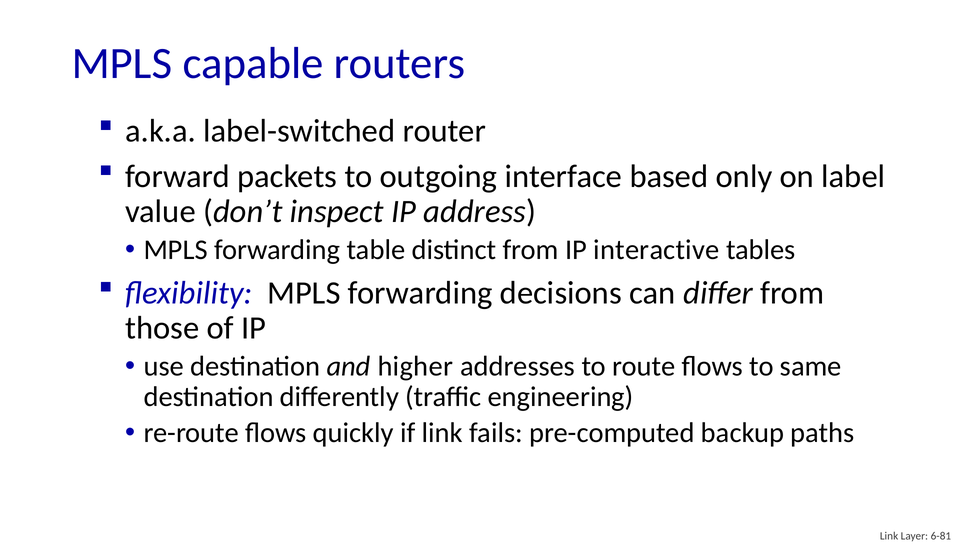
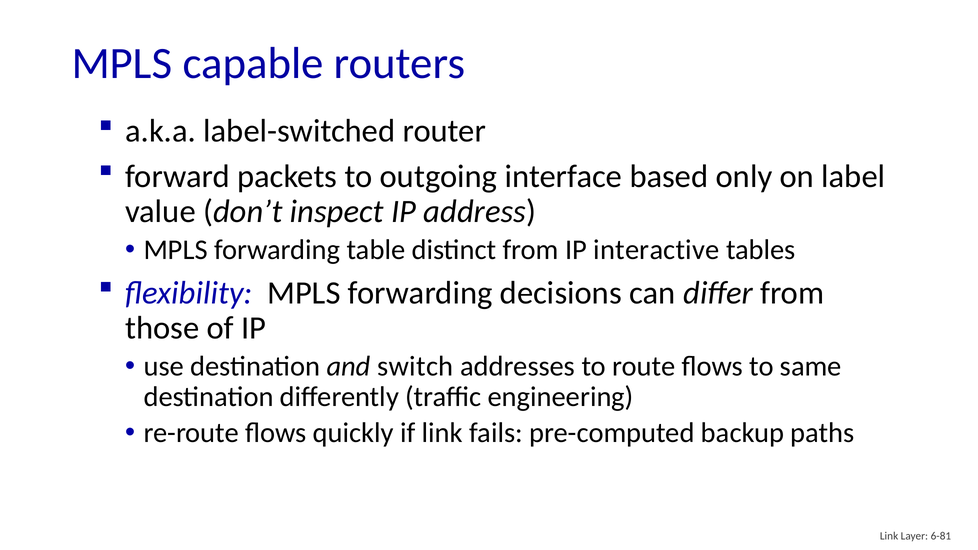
higher: higher -> switch (415, 366)
